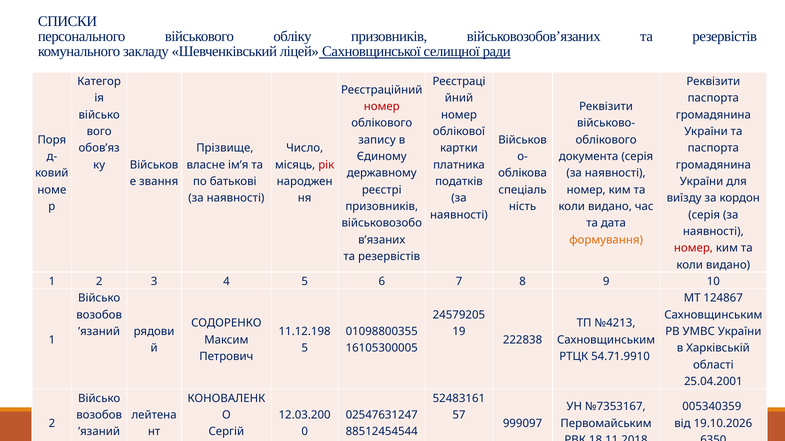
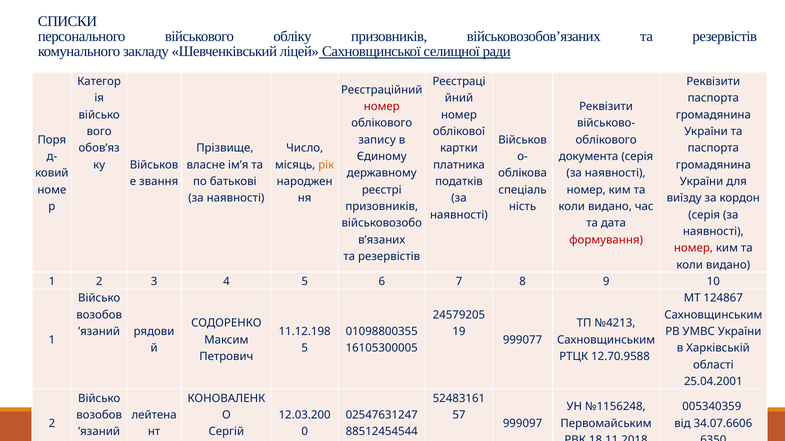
рік colour: red -> orange (326, 165)
формування colour: orange -> red (606, 240)
222838: 222838 -> 999077 (523, 340)
54.71.9910: 54.71.9910 -> 12.70.9588 (620, 357)
№7353167: №7353167 -> №1156248 (615, 407)
19.10.2026: 19.10.2026 -> 34.07.6606 (723, 424)
